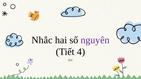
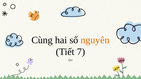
Nhắc: Nhắc -> Cùng (42, 40)
nguyên colour: purple -> orange (95, 40)
4: 4 -> 7 (81, 52)
